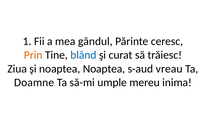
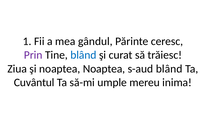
Prin colour: orange -> purple (33, 55)
s-aud vreau: vreau -> blând (169, 69)
Doamne: Doamne -> Cuvântul (34, 82)
